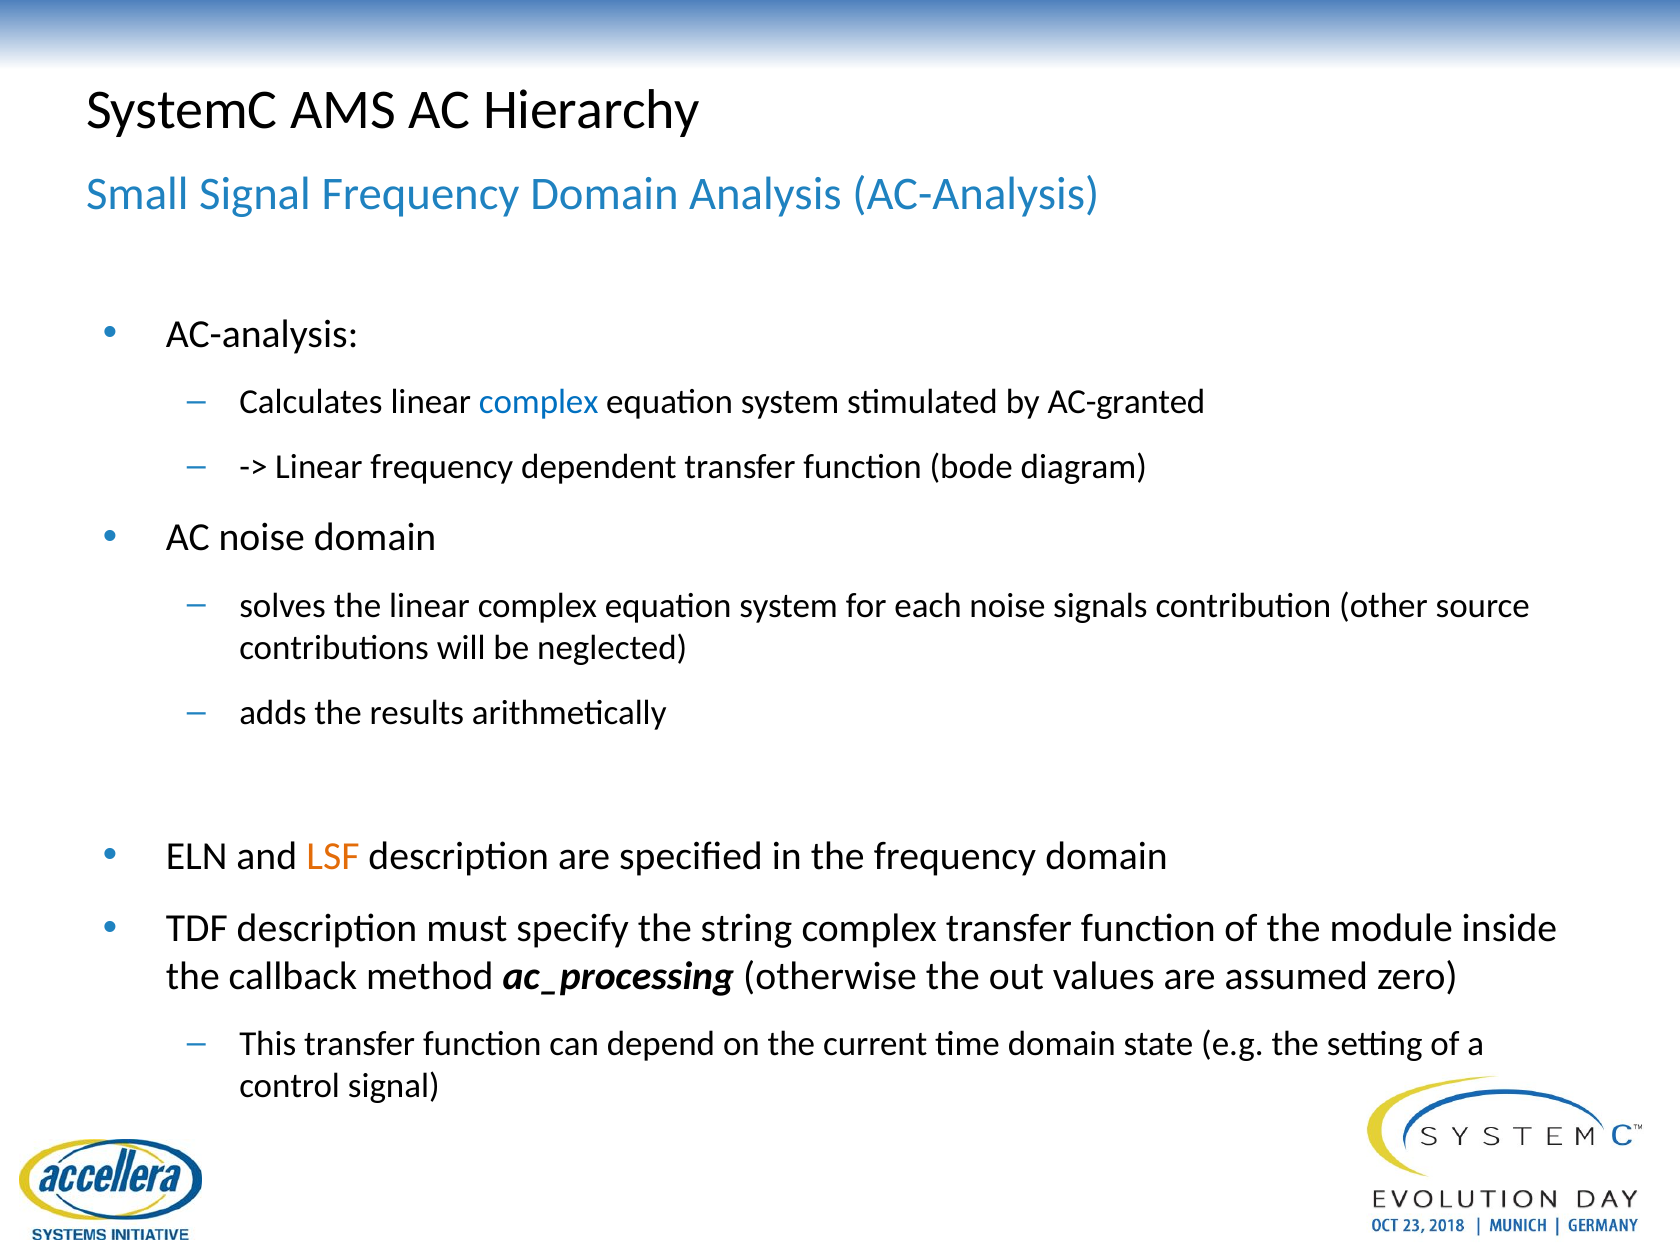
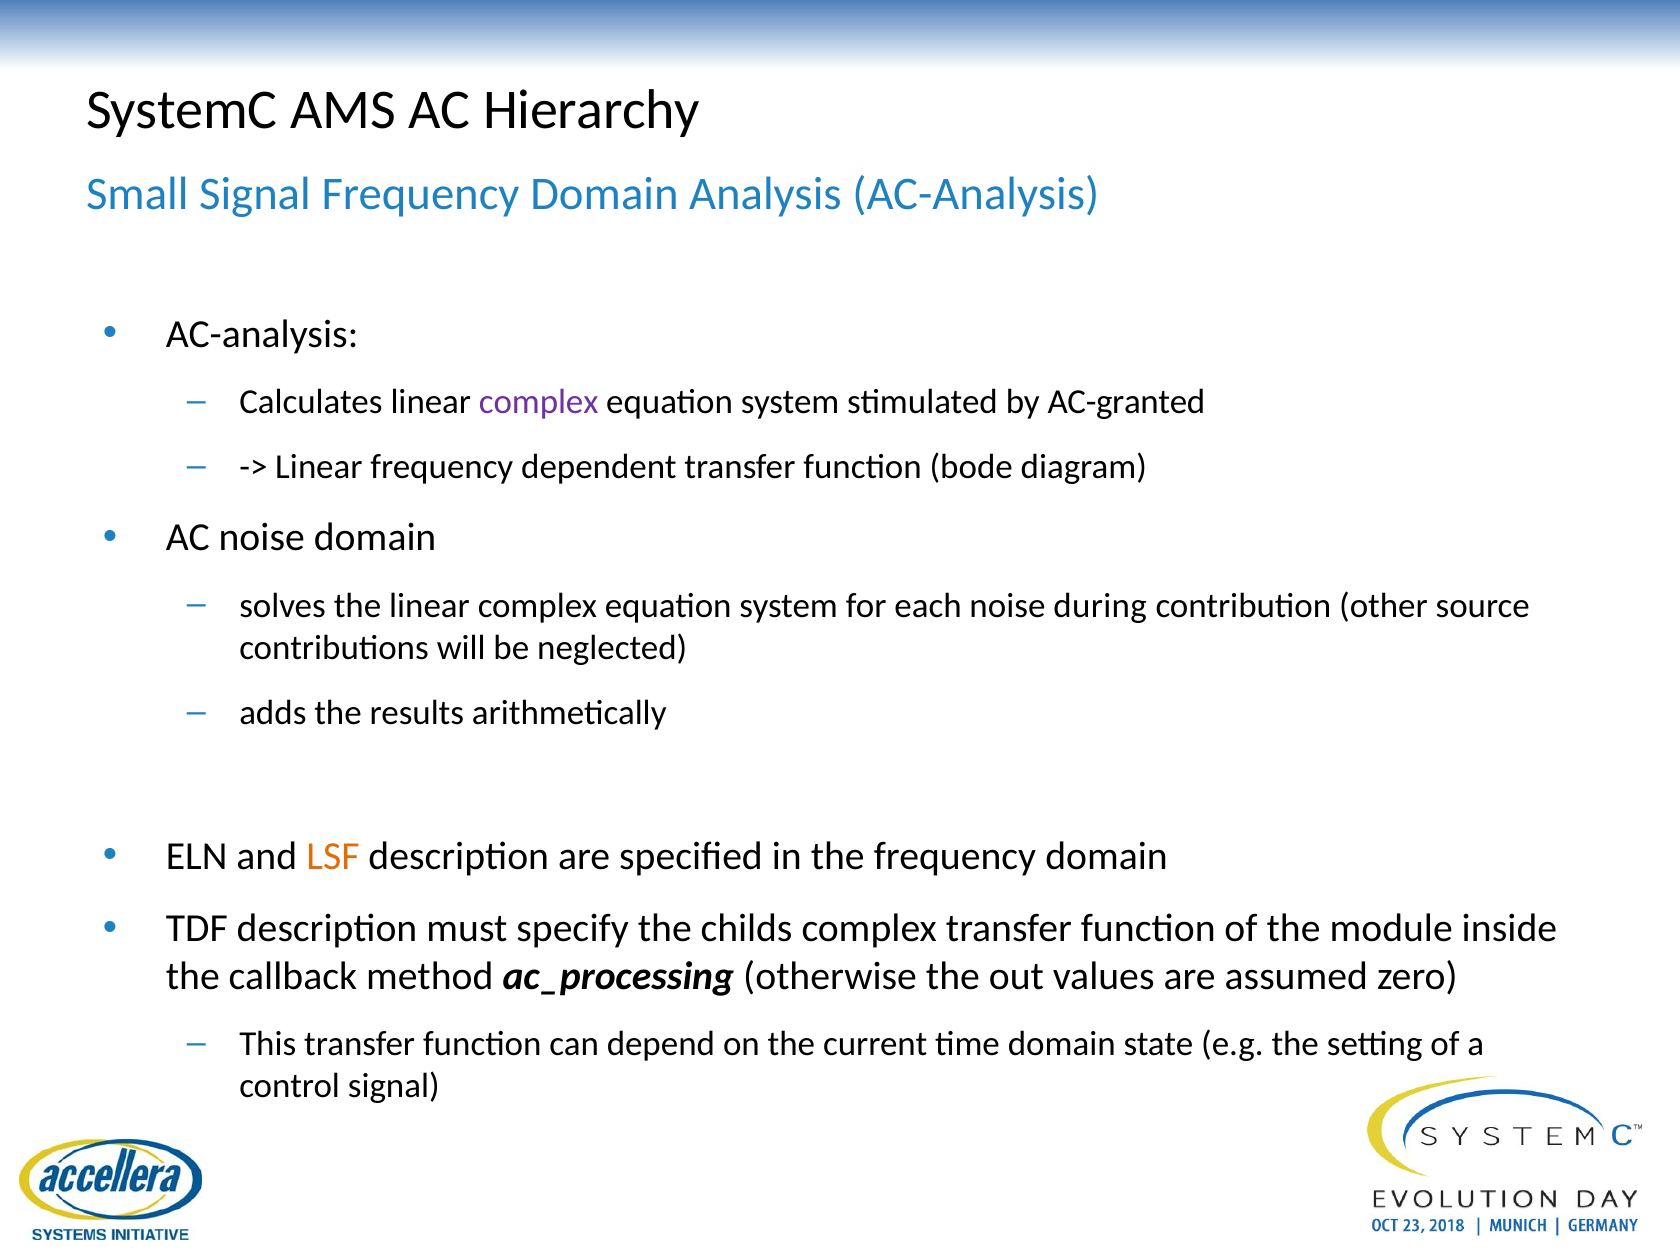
complex colour: blue -> purple (539, 402)
signals: signals -> during (1100, 606)
string: string -> childs (747, 929)
